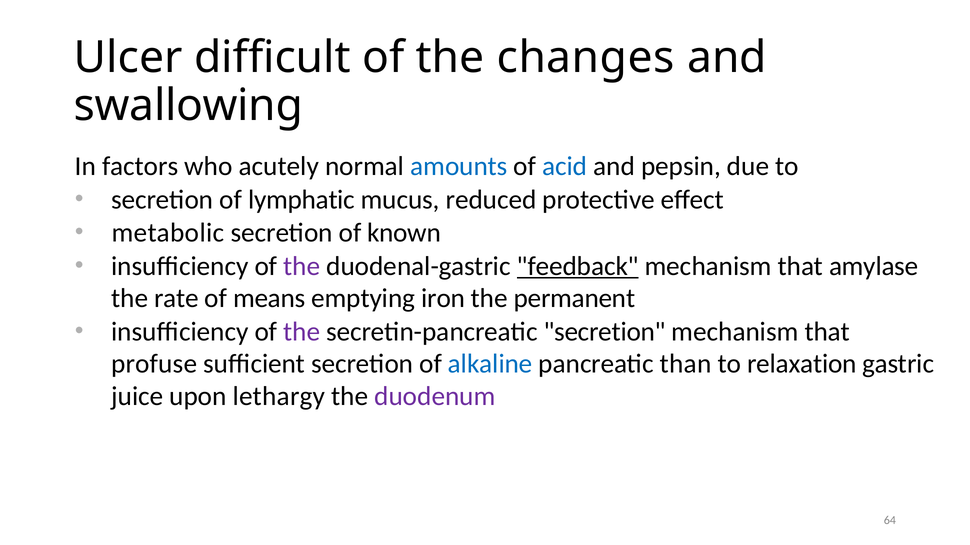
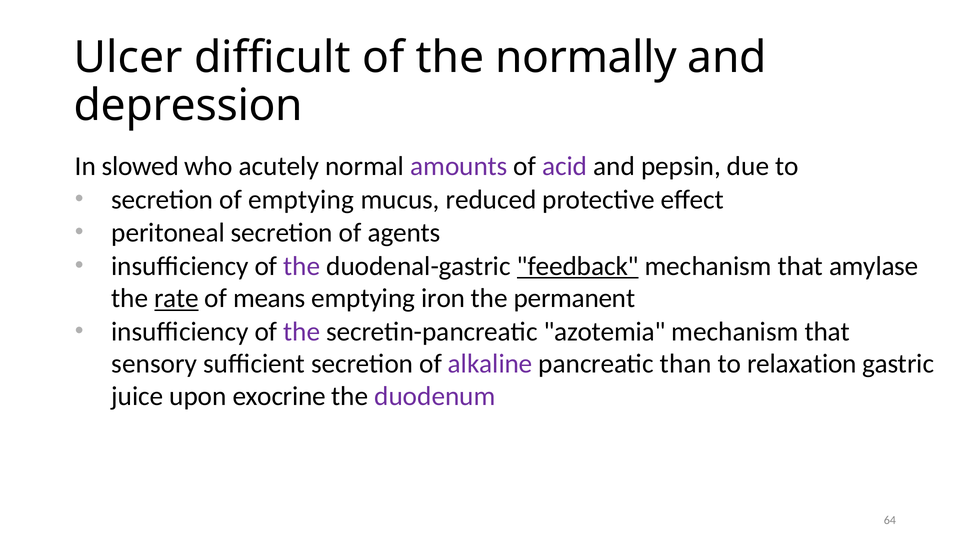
changes: changes -> normally (586, 57)
swallowing: swallowing -> depression (188, 105)
factors: factors -> slowed (140, 167)
amounts colour: blue -> purple (459, 167)
acid colour: blue -> purple (565, 167)
of lymphatic: lymphatic -> emptying (301, 200)
metabolic: metabolic -> peritoneal (168, 233)
known: known -> agents (404, 233)
rate underline: none -> present (176, 299)
secretin-pancreatic secretion: secretion -> azotemia (605, 332)
profuse: profuse -> sensory (154, 364)
alkaline colour: blue -> purple (490, 364)
lethargy: lethargy -> exocrine (279, 397)
